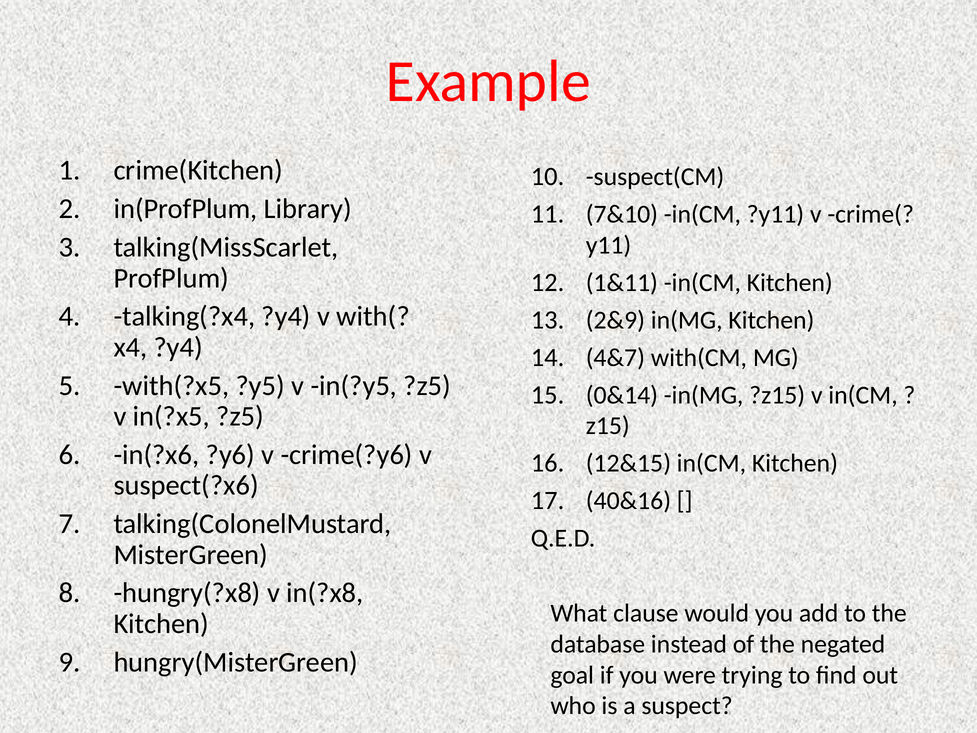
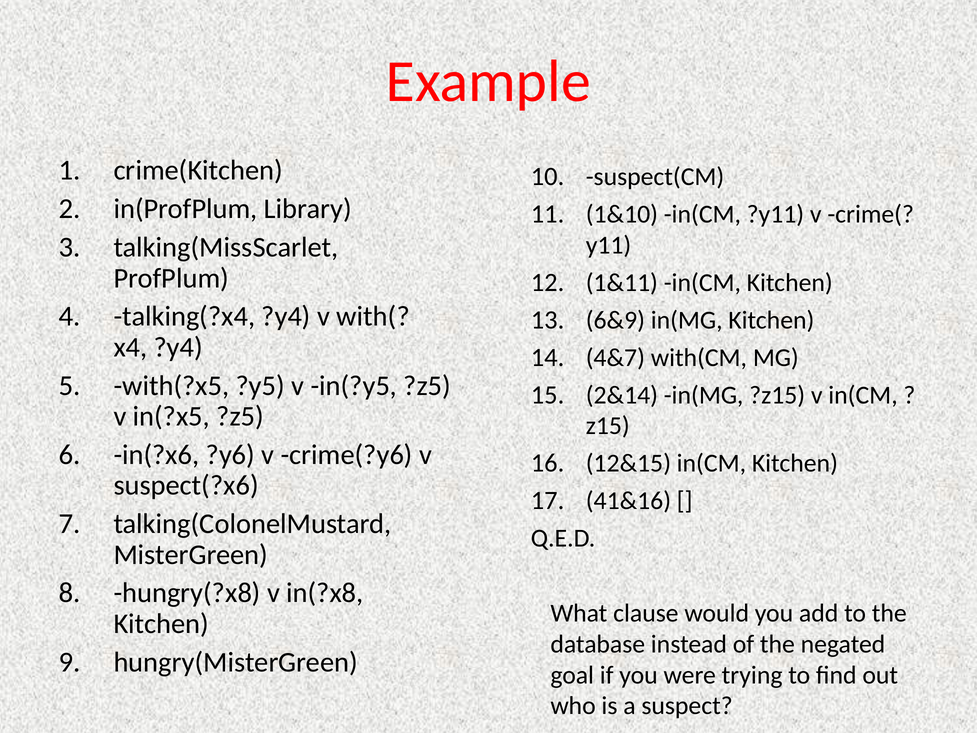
7&10: 7&10 -> 1&10 (622, 214)
2&9: 2&9 -> 6&9 (615, 320)
0&14: 0&14 -> 2&14 (622, 395)
40&16: 40&16 -> 41&16 (628, 501)
